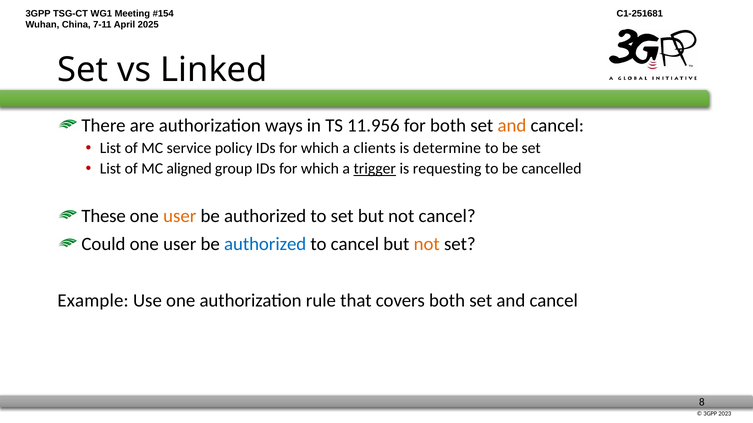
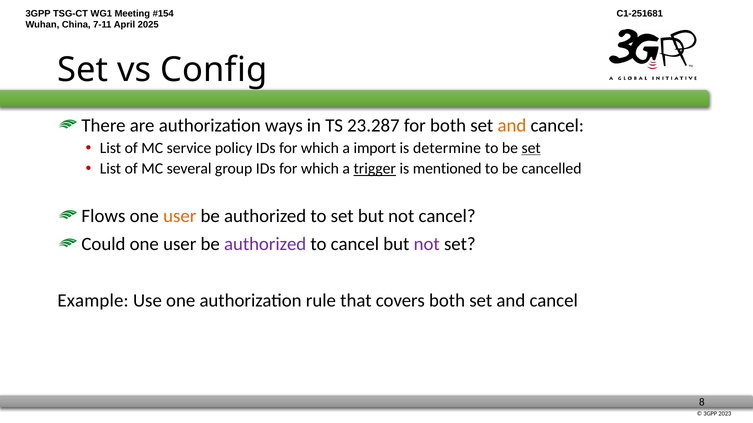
Linked: Linked -> Config (214, 70)
11.956: 11.956 -> 23.287 (373, 126)
clients: clients -> import (375, 148)
set underline: none -> present (531, 148)
aligned: aligned -> several (189, 169)
requesting: requesting -> mentioned (447, 169)
These: These -> Flows (103, 216)
authorized colour: blue -> purple (265, 245)
not colour: orange -> purple (427, 245)
